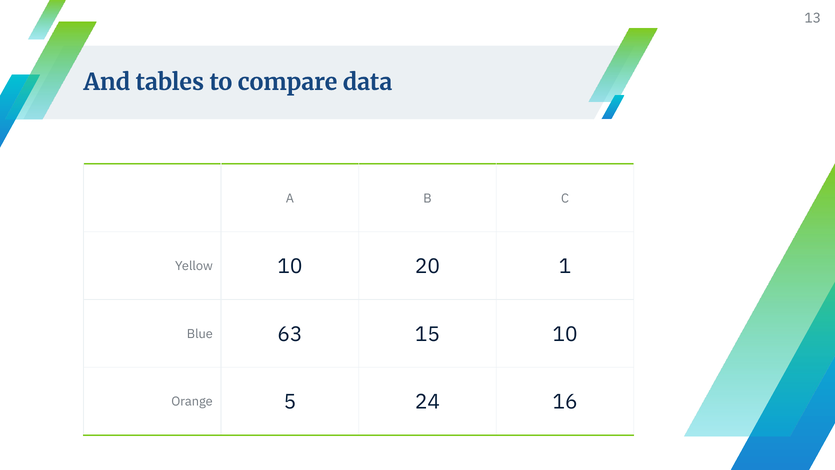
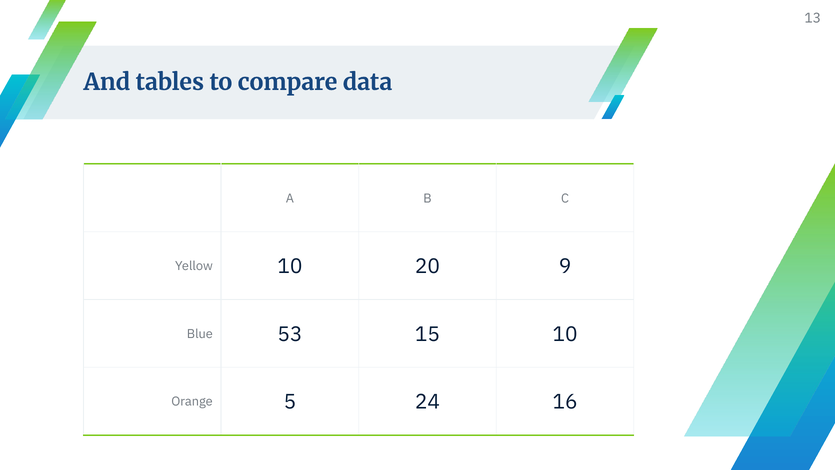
1: 1 -> 9 (565, 266)
63: 63 -> 53 (290, 334)
